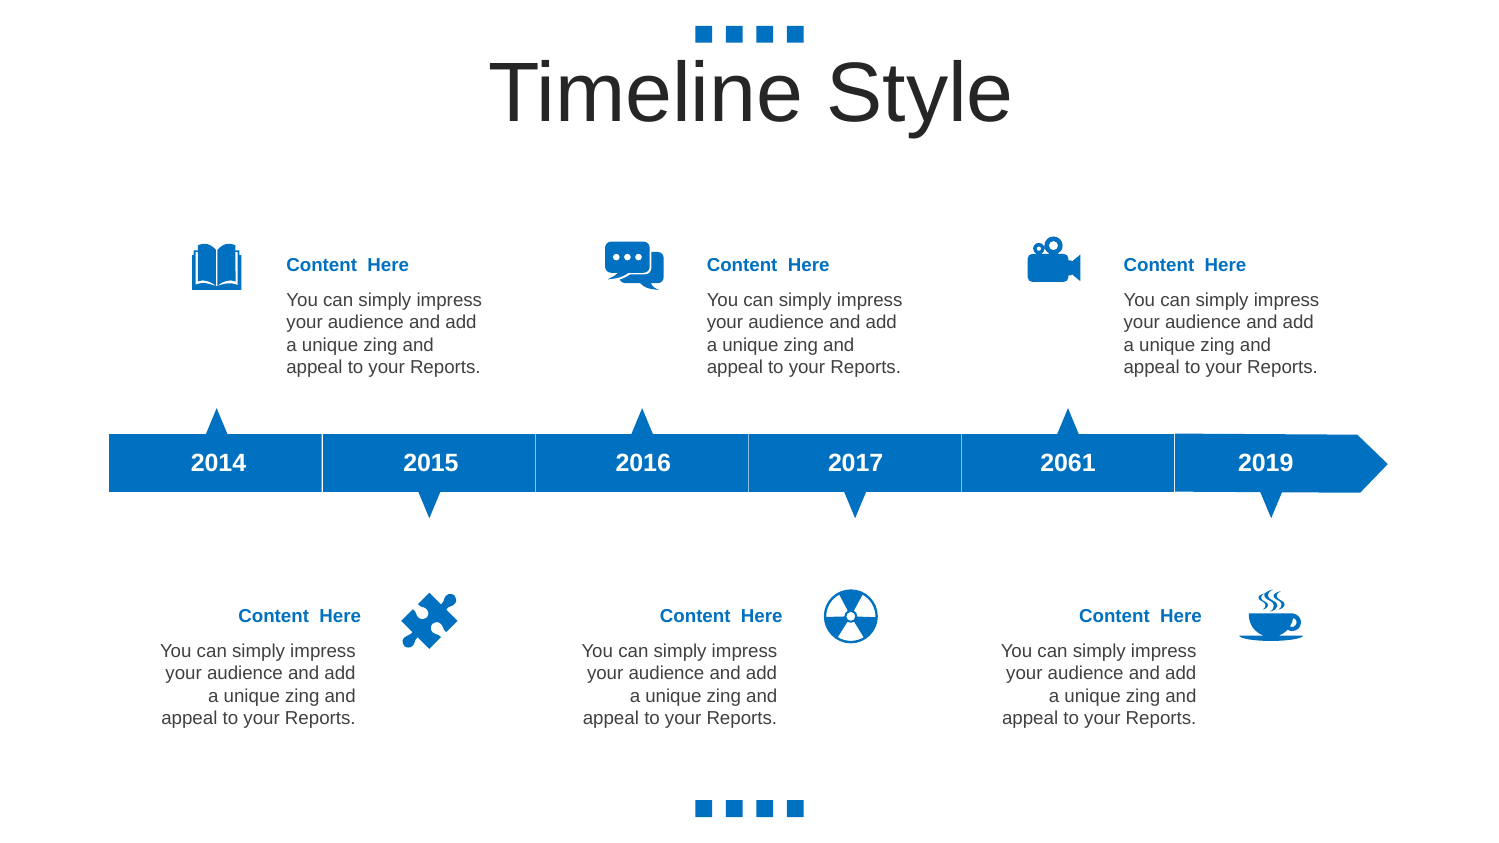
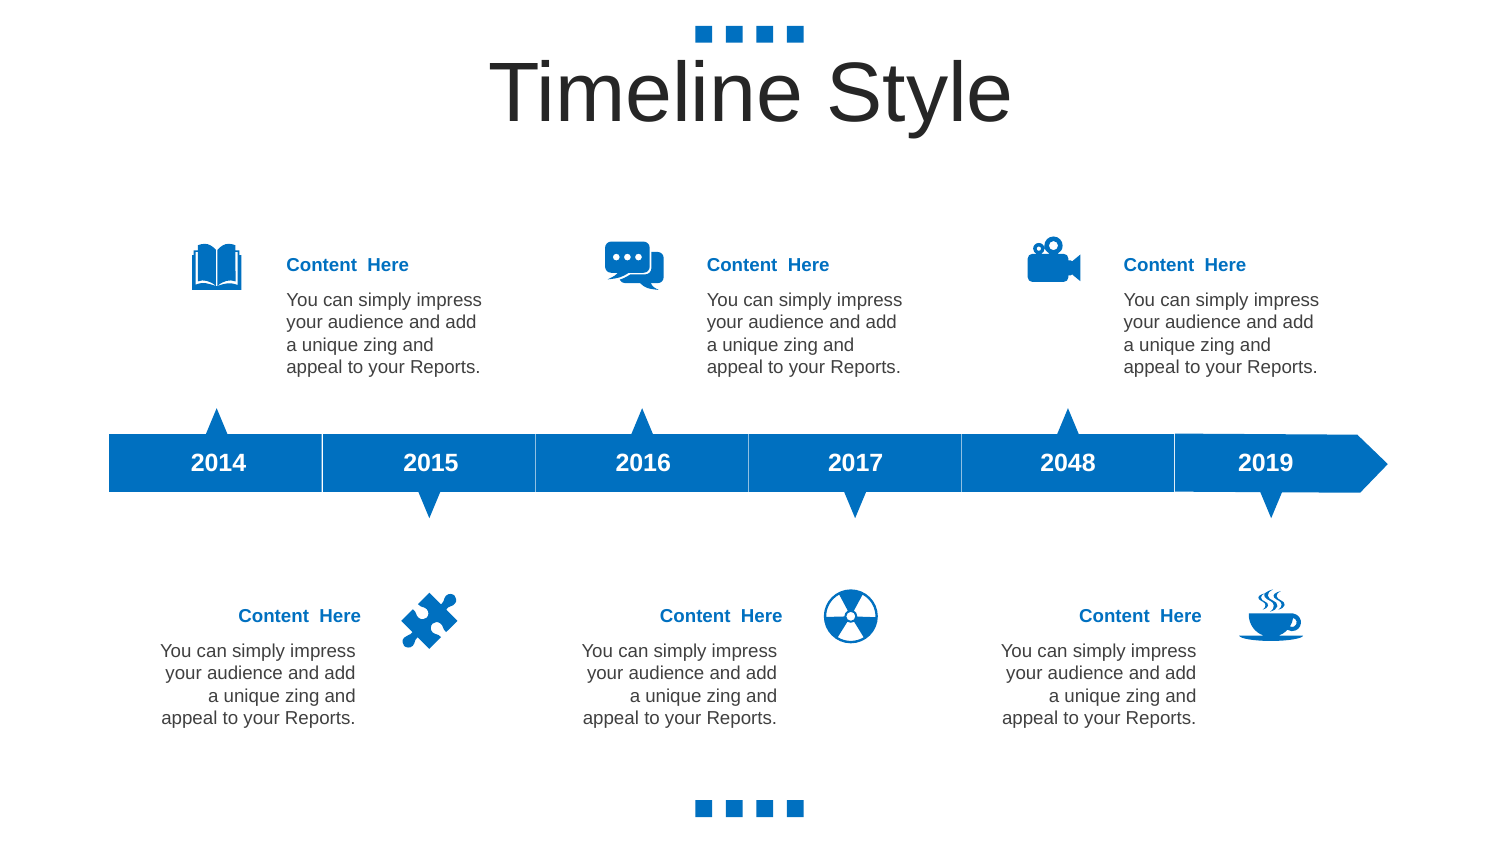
2061: 2061 -> 2048 (1068, 463)
